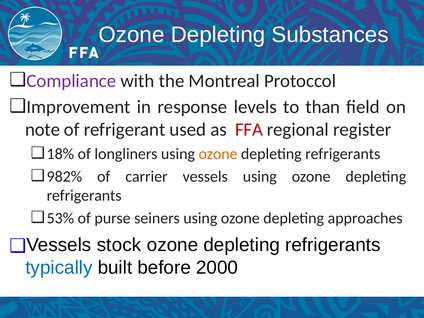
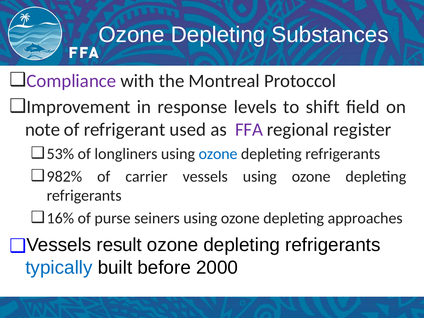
than: than -> shift (323, 107)
FFA colour: red -> purple (249, 130)
18%: 18% -> 53% (60, 154)
ozone colour: orange -> blue (218, 154)
53%: 53% -> 16% (60, 218)
stock: stock -> result (119, 245)
